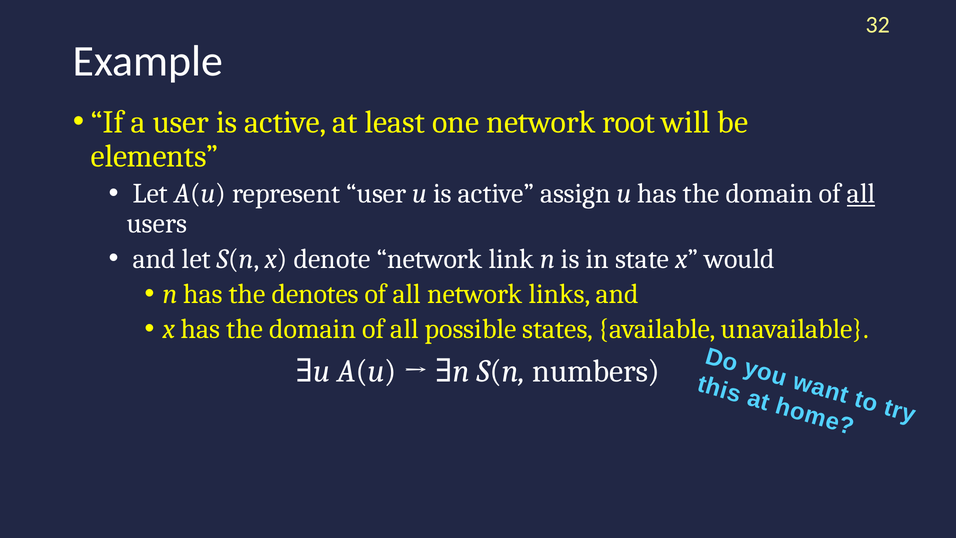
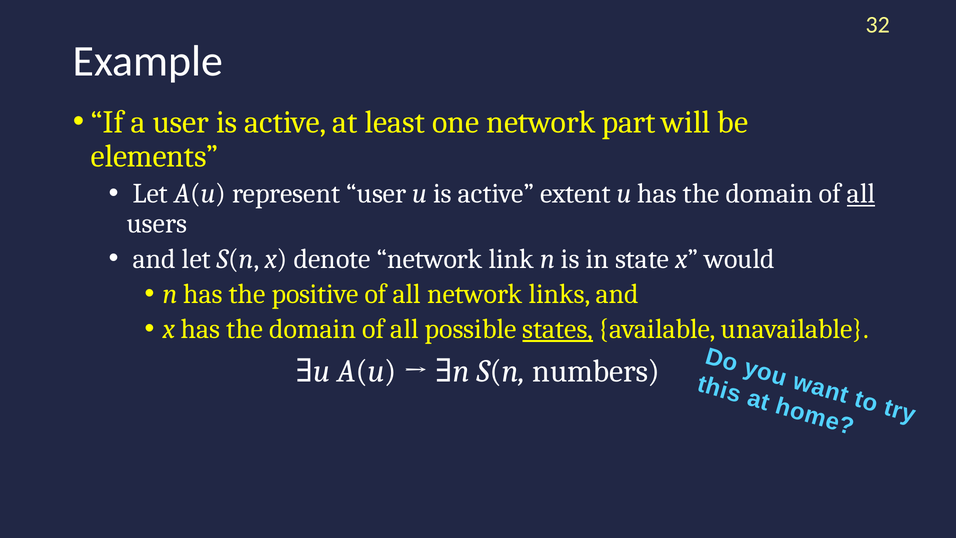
root: root -> part (629, 122)
assign: assign -> extent (575, 194)
denotes: denotes -> positive (315, 294)
states underline: none -> present (558, 329)
